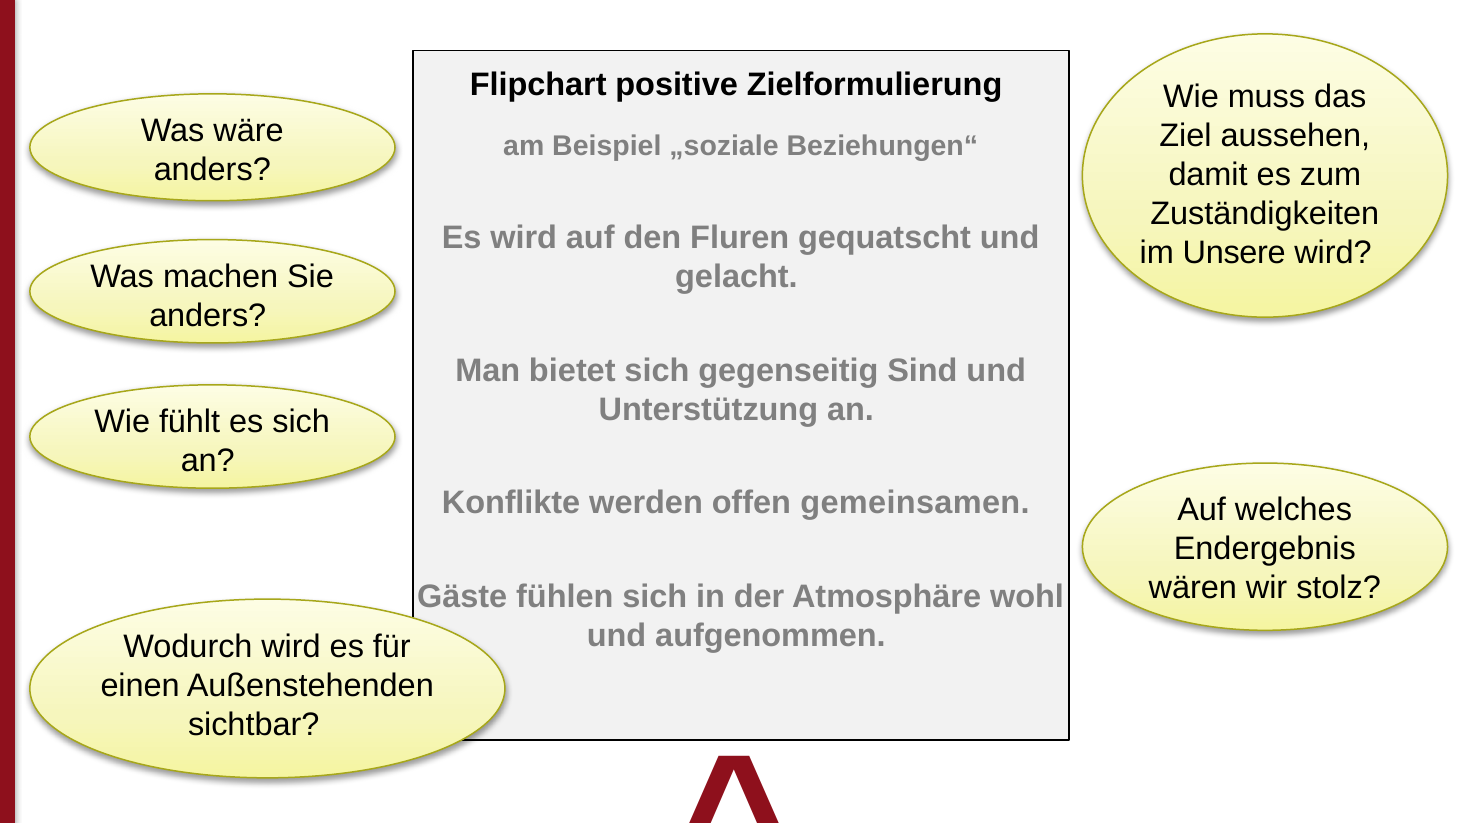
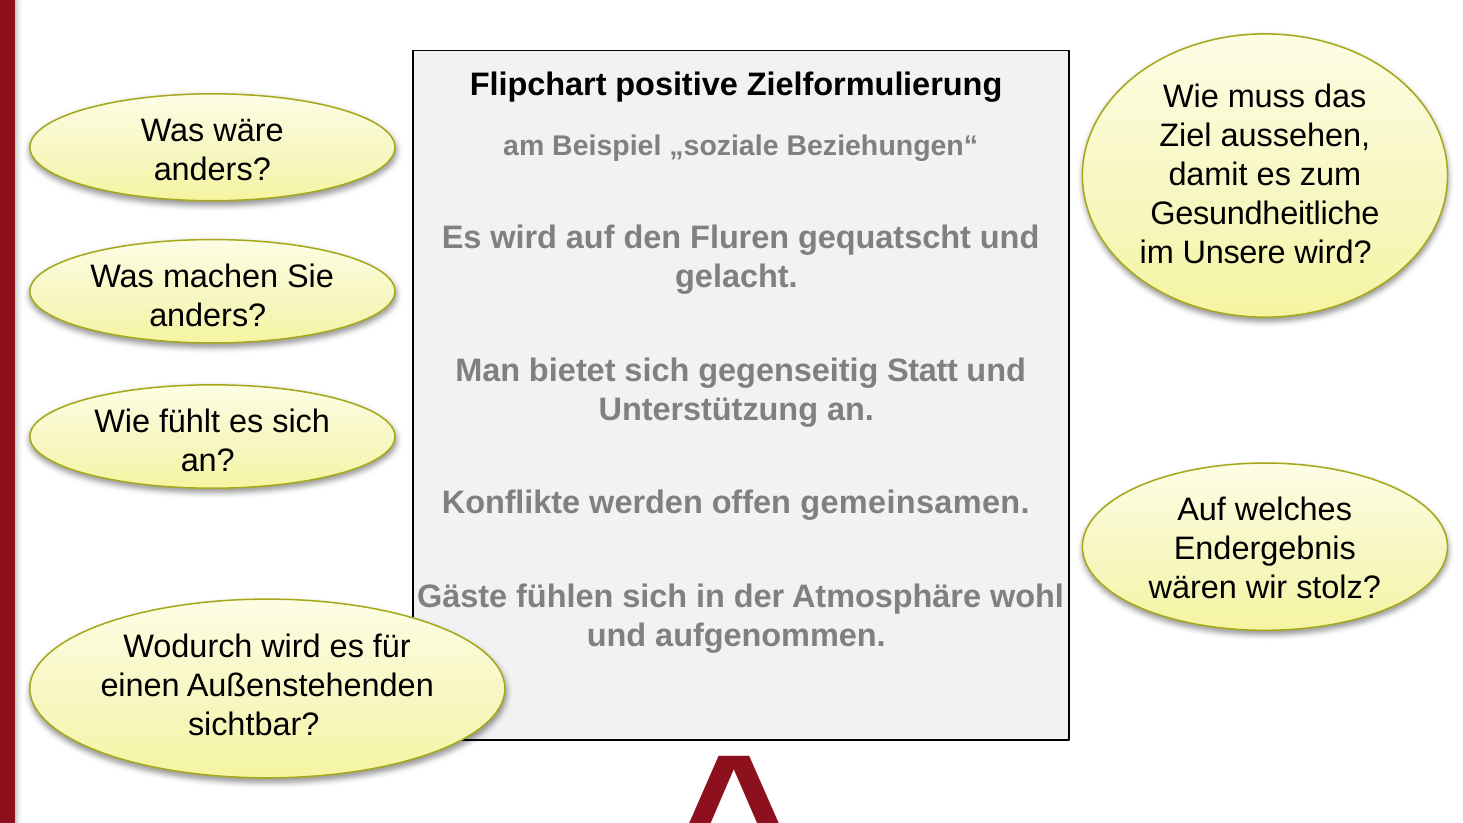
Zuständigkeiten: Zuständigkeiten -> Gesundheitliche (1265, 214)
Sind: Sind -> Statt (923, 370)
